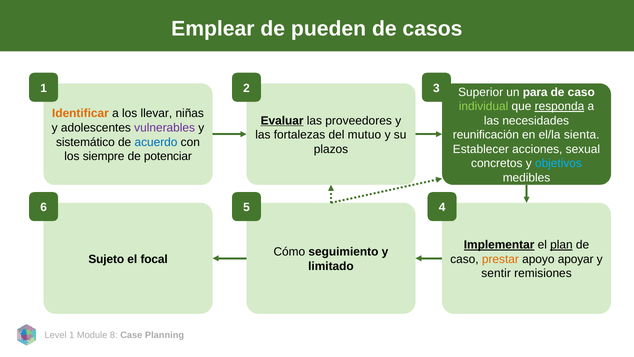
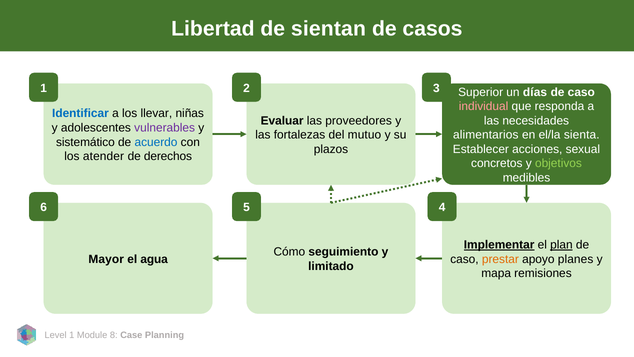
Emplear: Emplear -> Libertad (213, 29)
pueden: pueden -> sientan (328, 29)
para: para -> días (535, 92)
individual colour: light green -> pink (484, 106)
responda underline: present -> none (559, 106)
Identificar colour: orange -> blue (80, 113)
Evaluar underline: present -> none (282, 121)
reunificación: reunificación -> alimentarios (486, 135)
siempre: siempre -> atender (103, 156)
potenciar: potenciar -> derechos (168, 156)
objetivos colour: light blue -> light green (558, 163)
Sujeto: Sujeto -> Mayor (106, 259)
focal: focal -> agua (154, 259)
apoyar: apoyar -> planes (576, 259)
sentir: sentir -> mapa (496, 273)
